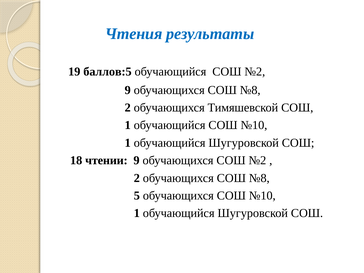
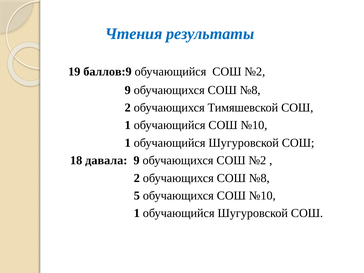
баллов:5: баллов:5 -> баллов:9 (107, 72)
чтении: чтении -> давала (106, 160)
